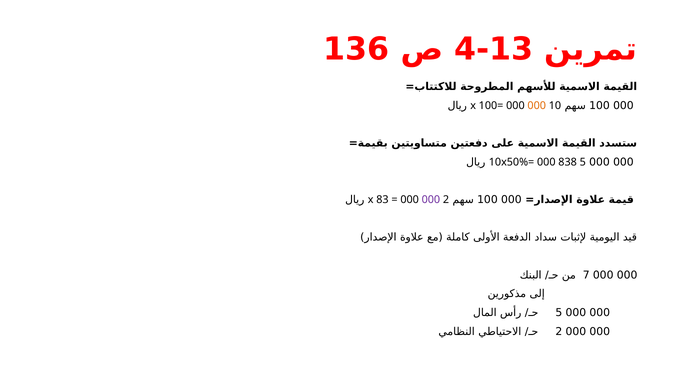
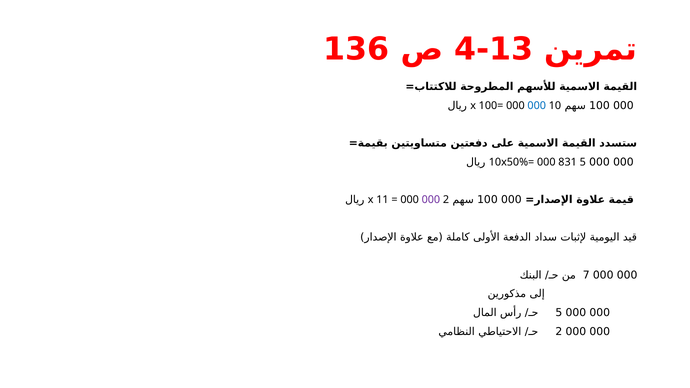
000 colour: orange -> blue (537, 106)
838: 838 -> 831 (568, 162)
83: 83 -> 11 (382, 200)
